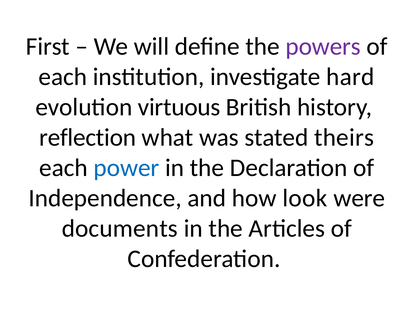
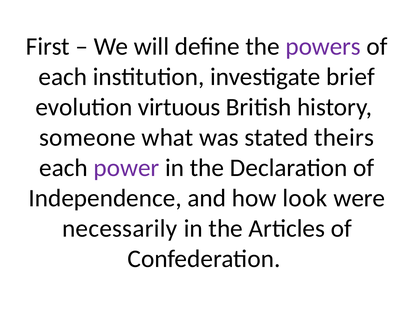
hard: hard -> brief (350, 77)
reflection: reflection -> someone (87, 138)
power colour: blue -> purple (126, 168)
documents: documents -> necessarily (120, 229)
